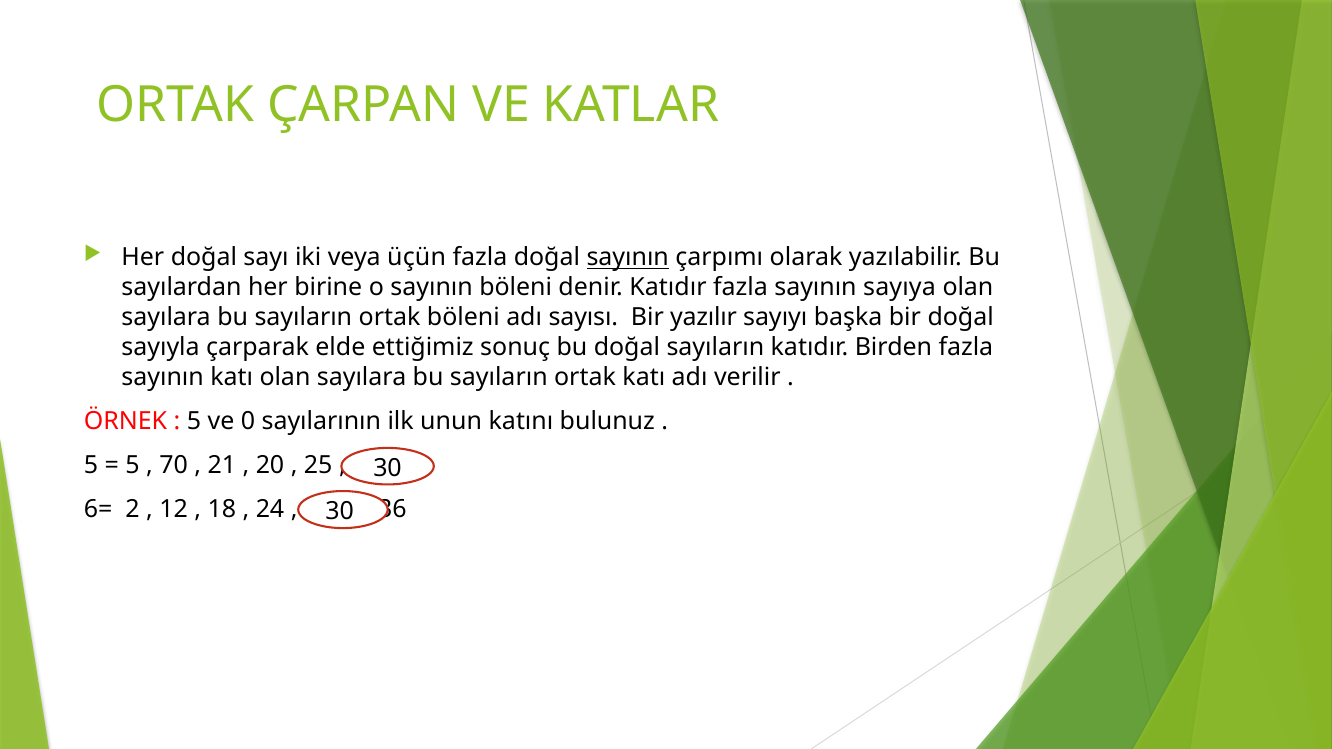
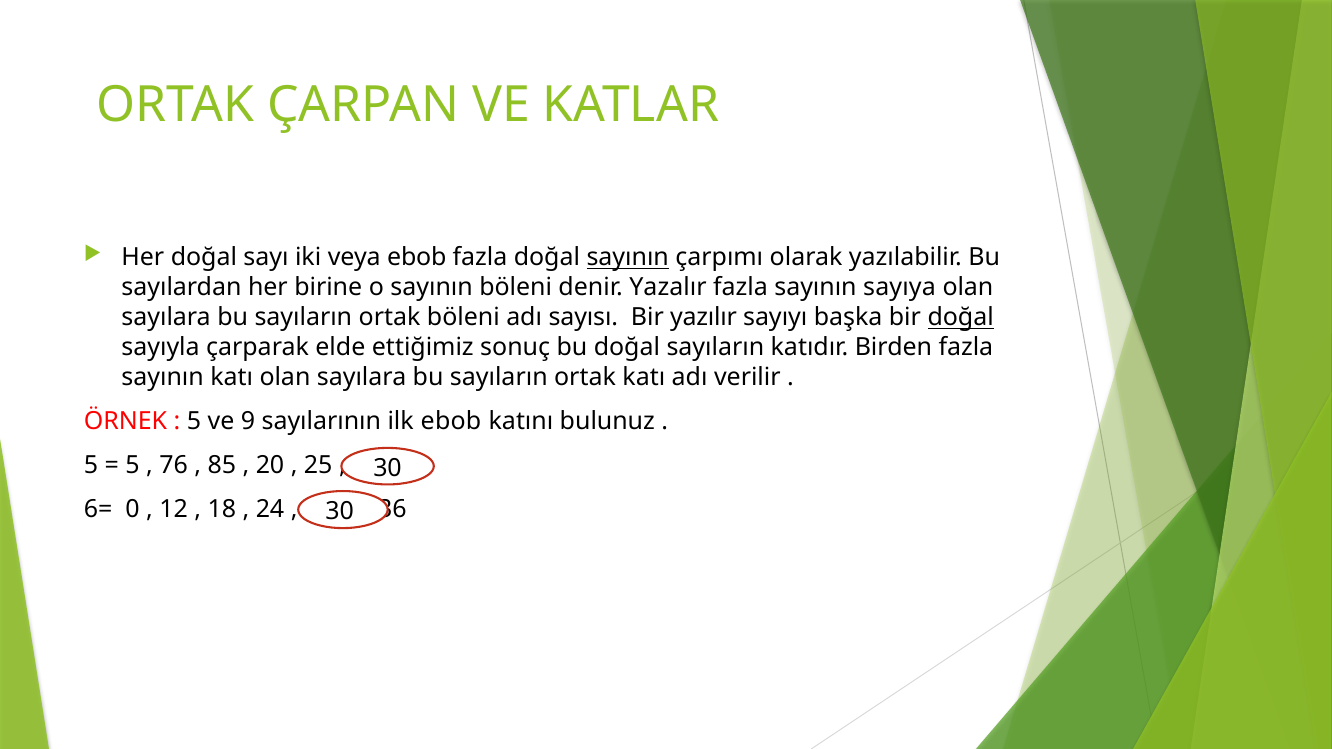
veya üçün: üçün -> ebob (417, 258)
denir Katıdır: Katıdır -> Yazalır (668, 288)
doğal underline: none -> present (961, 318)
0: 0 -> 9 (248, 422)
ilk unun: unun -> ebob (451, 422)
70: 70 -> 76 (174, 465)
21: 21 -> 85 (222, 465)
2: 2 -> 0 (133, 509)
